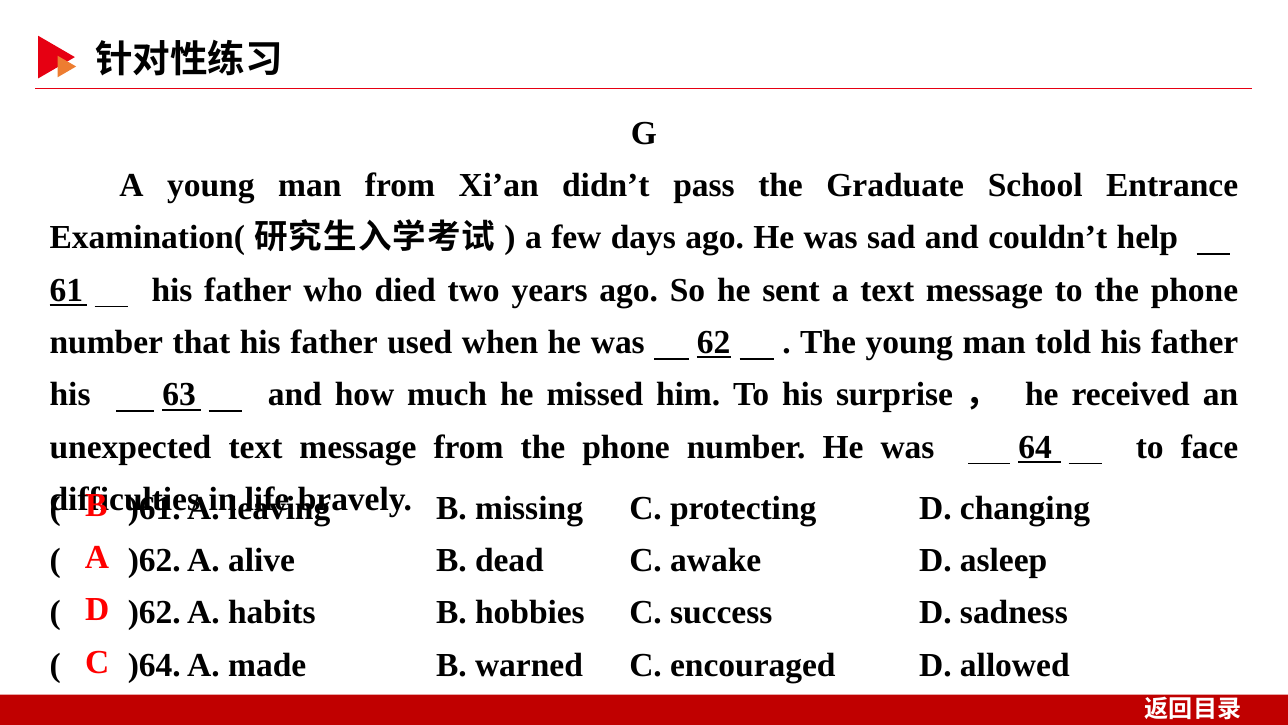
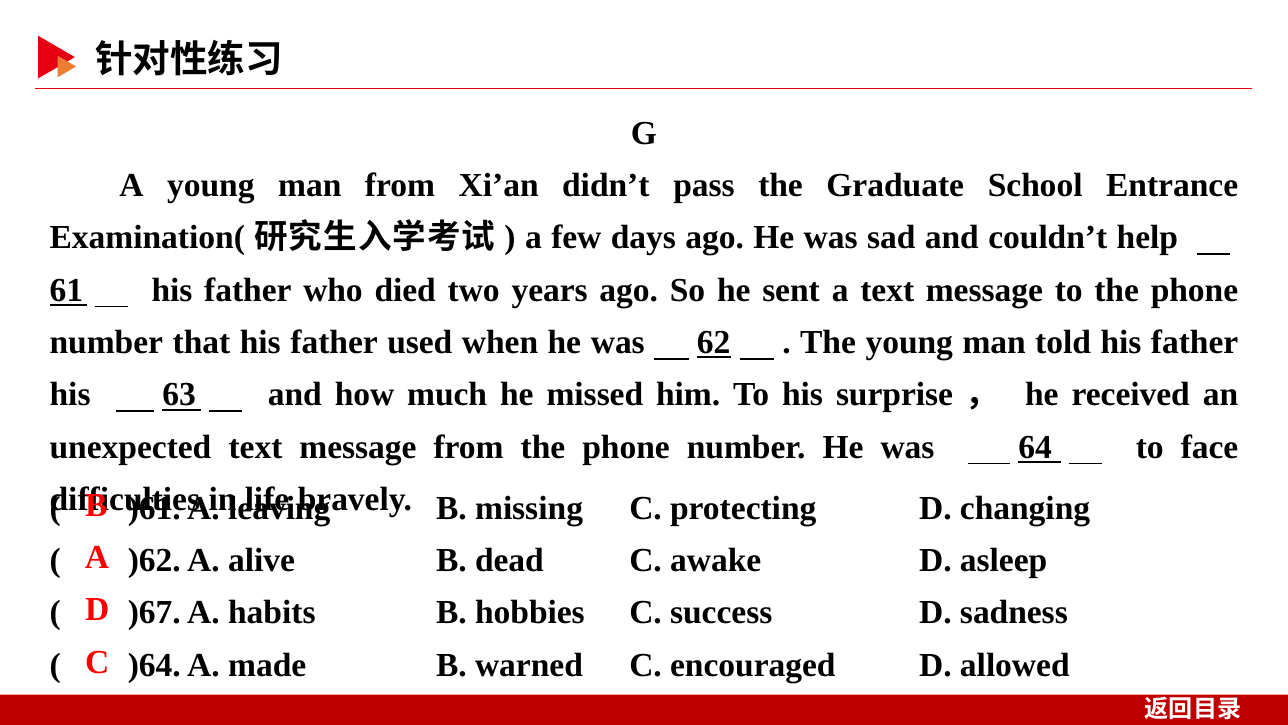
)62: )62 -> )67 (154, 612)
